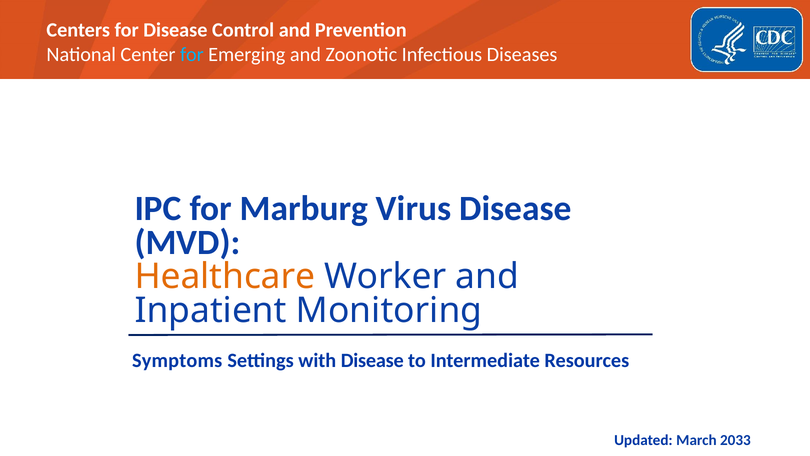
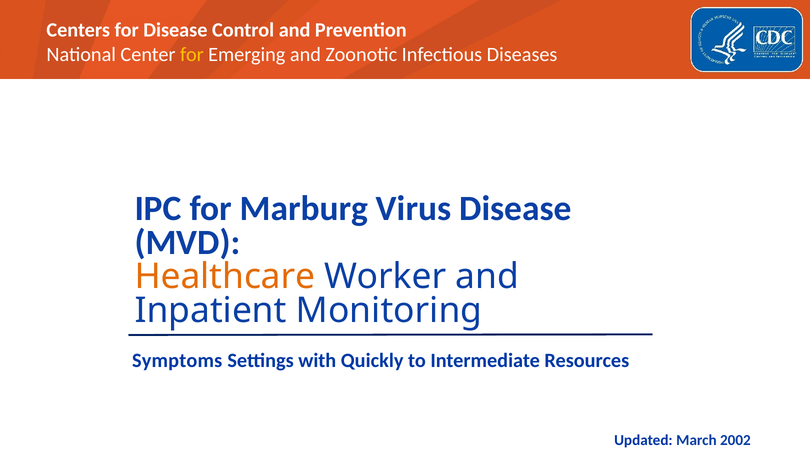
for colour: light blue -> yellow (192, 54)
with Disease: Disease -> Quickly (372, 360)
2033: 2033 -> 2002 (735, 440)
